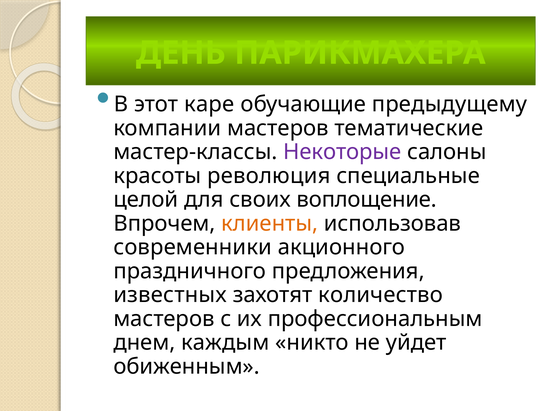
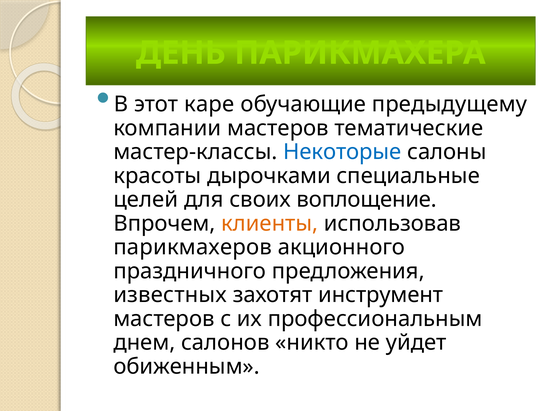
Некоторые colour: purple -> blue (342, 152)
революция: революция -> дырочками (269, 176)
целой: целой -> целей (146, 200)
современники: современники -> парикмахеров (193, 247)
количество: количество -> инструмент (381, 295)
каждым: каждым -> салонов (225, 343)
